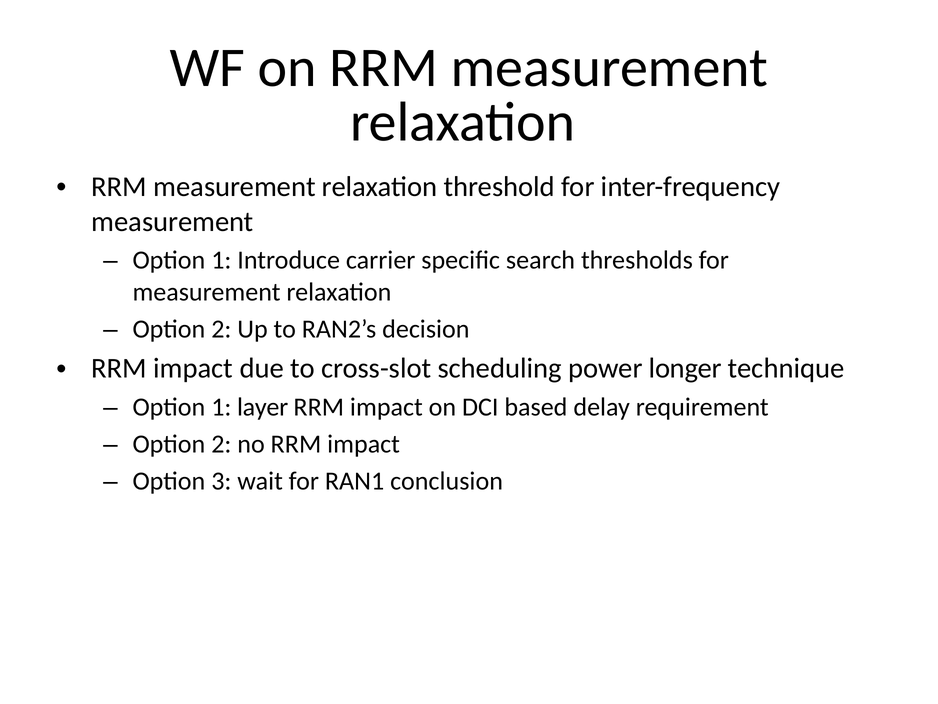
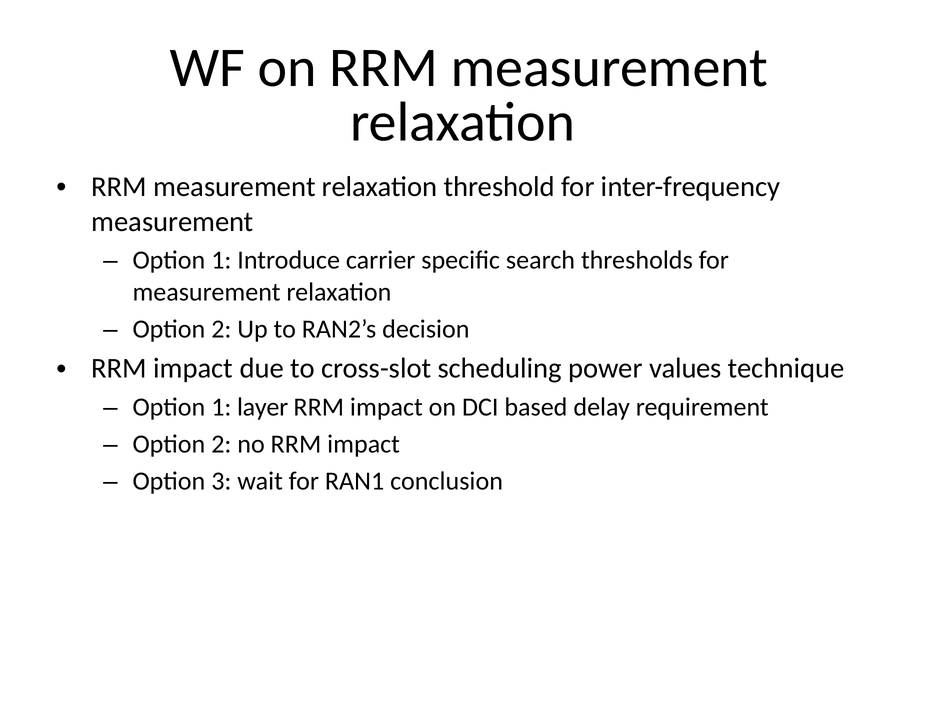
longer: longer -> values (685, 368)
